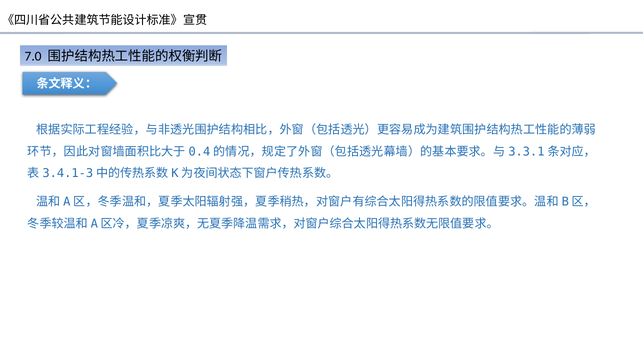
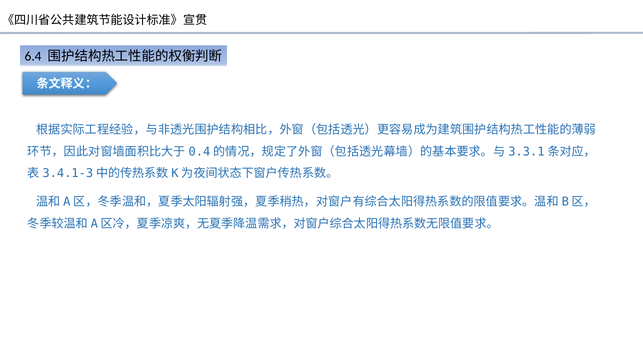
7.0: 7.0 -> 6.4 (33, 56)
